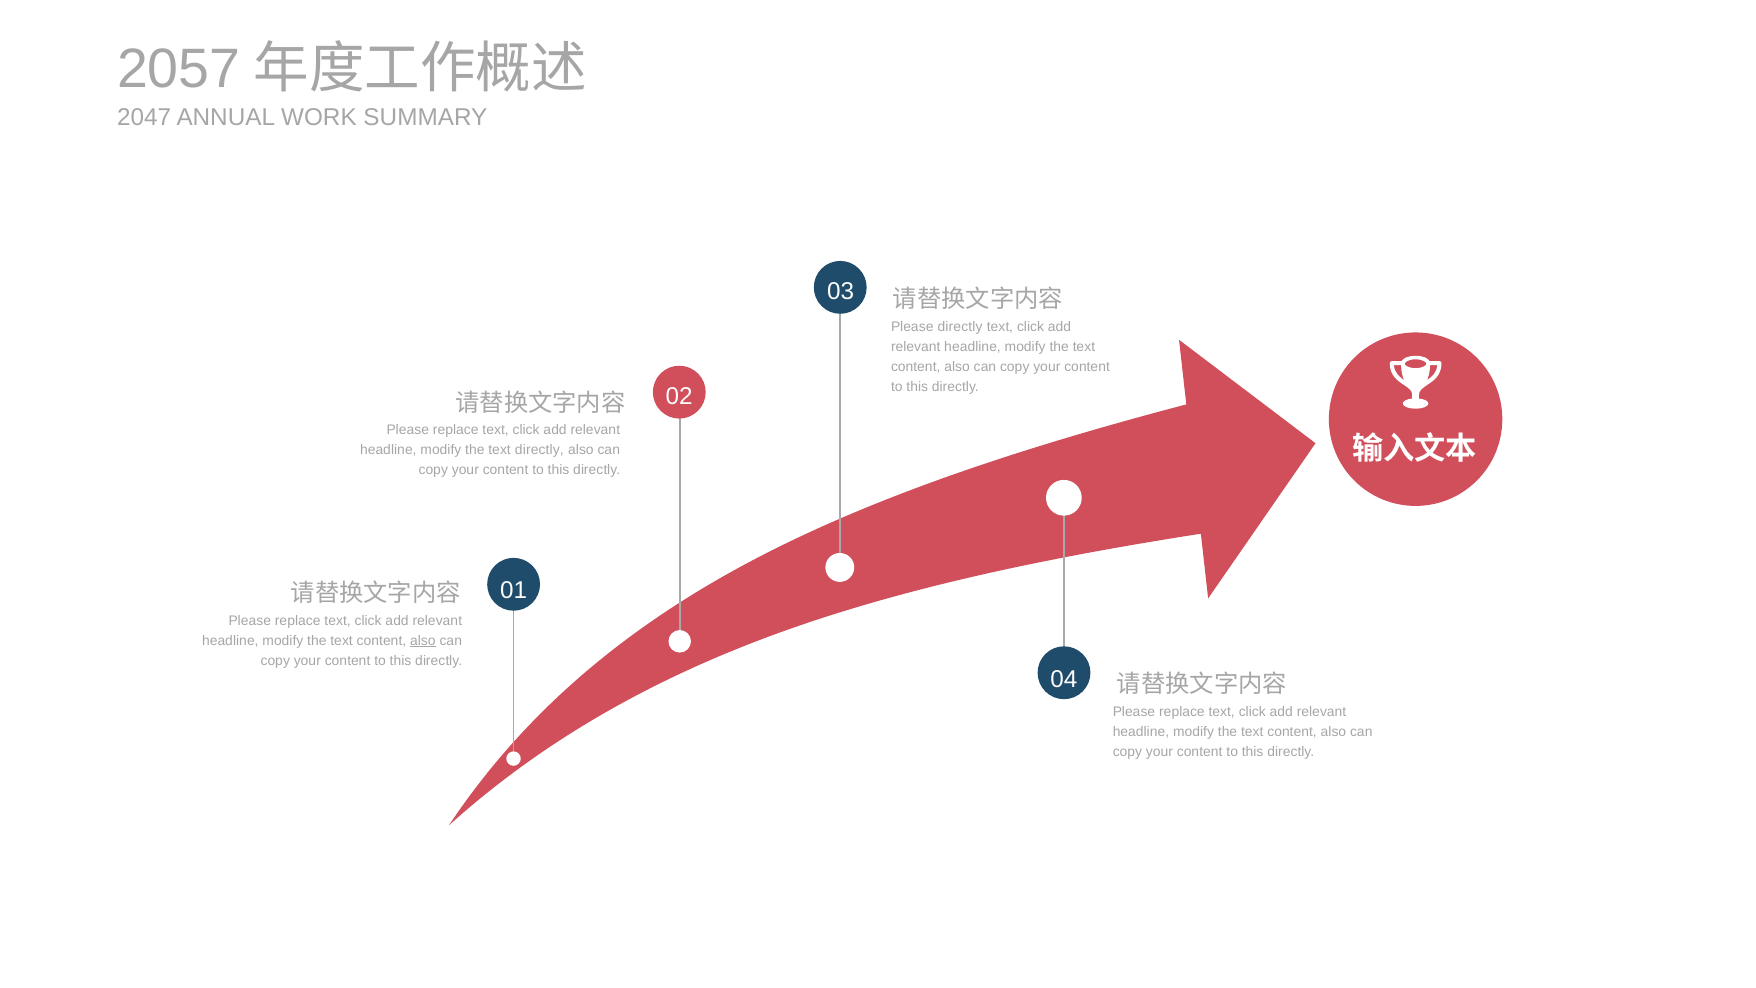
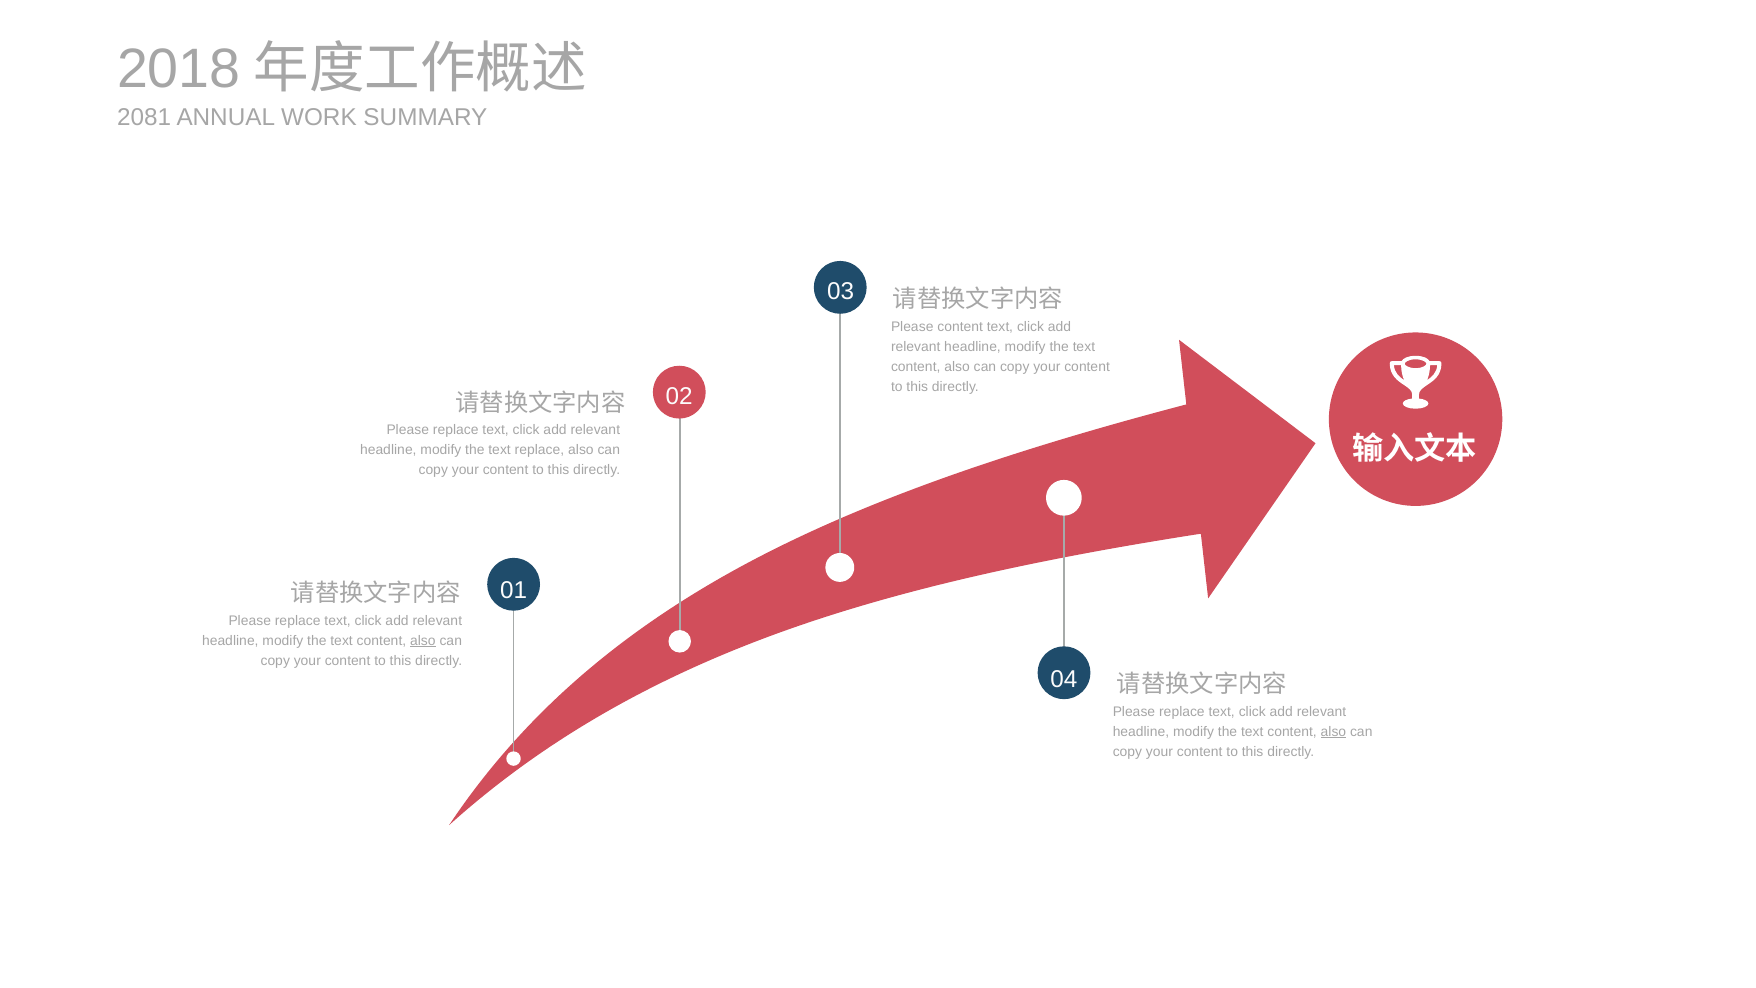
2057: 2057 -> 2018 (179, 69)
2047: 2047 -> 2081 (144, 118)
Please directly: directly -> content (960, 327)
text directly: directly -> replace (539, 450)
also underline: none -> present (1333, 731)
